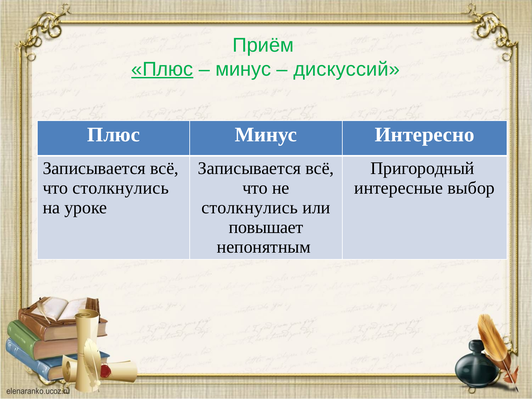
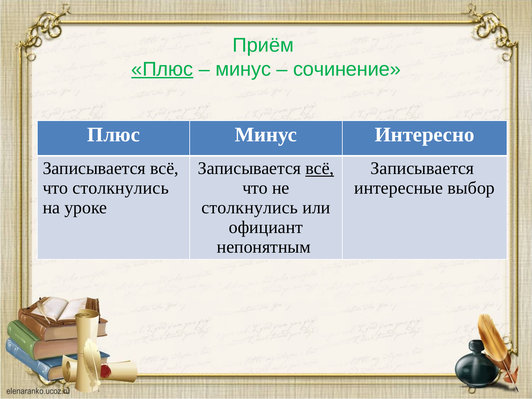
дискуссий: дискуссий -> сочинение (347, 69)
всё underline: none -> present (320, 168)
Пригородный: Пригородный -> Записывается (422, 168)
повышает: повышает -> официант (266, 227)
